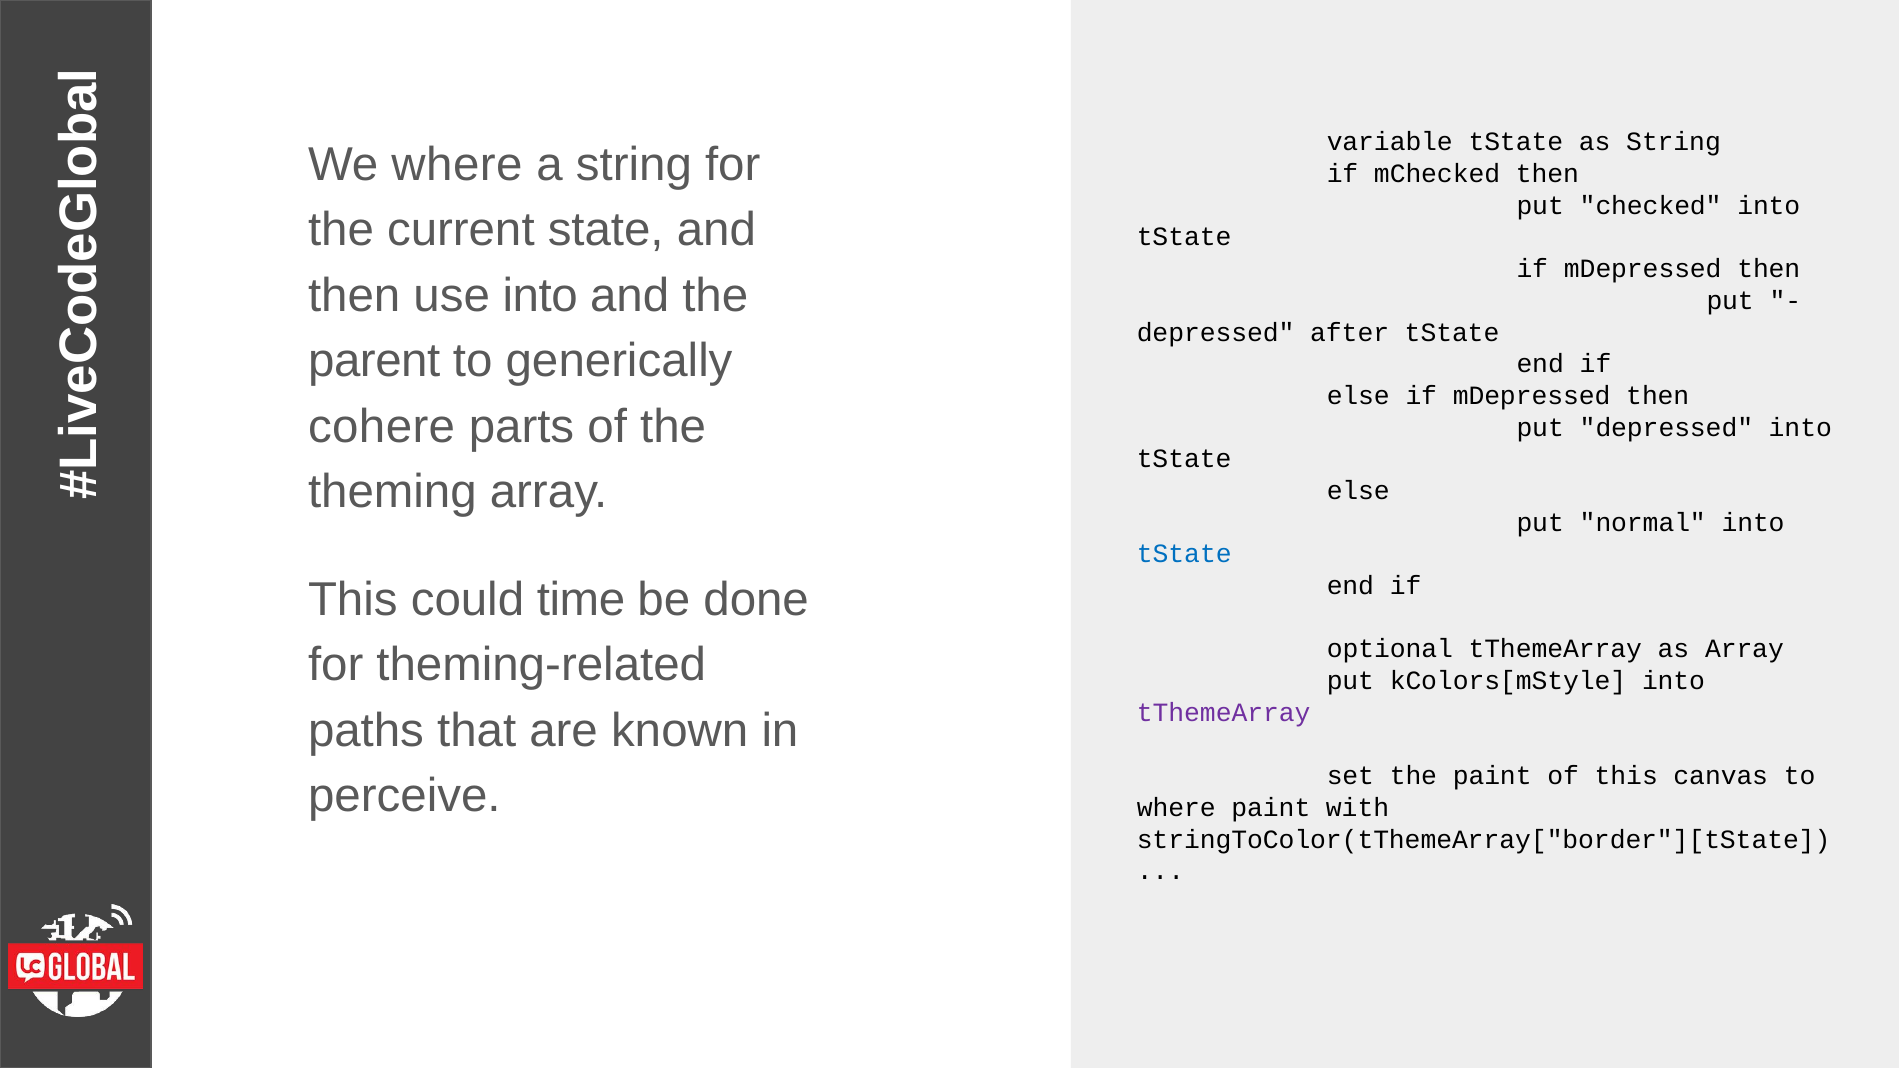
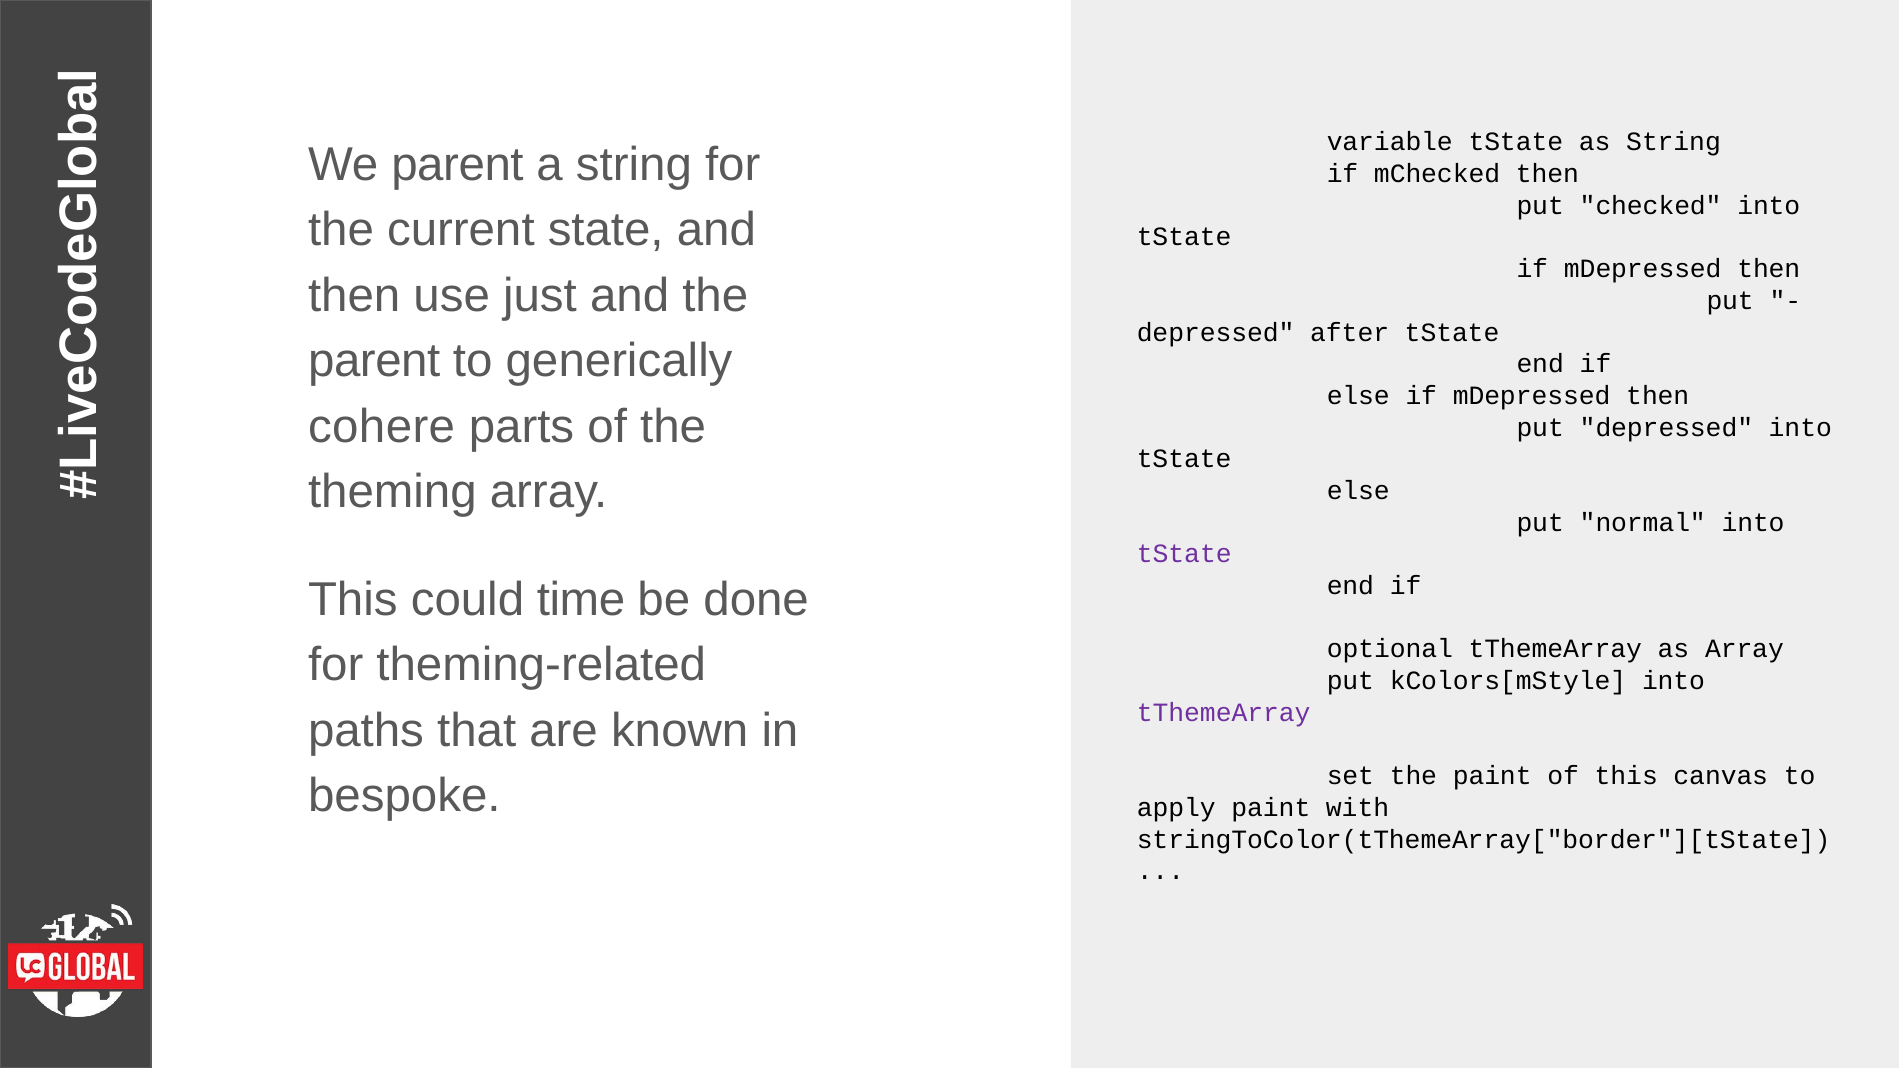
We where: where -> parent (457, 165)
use into: into -> just (540, 296)
tState colour: blue -> purple (1184, 554)
perceive: perceive -> bespoke (404, 796)
where: where -> apply (1176, 808)
